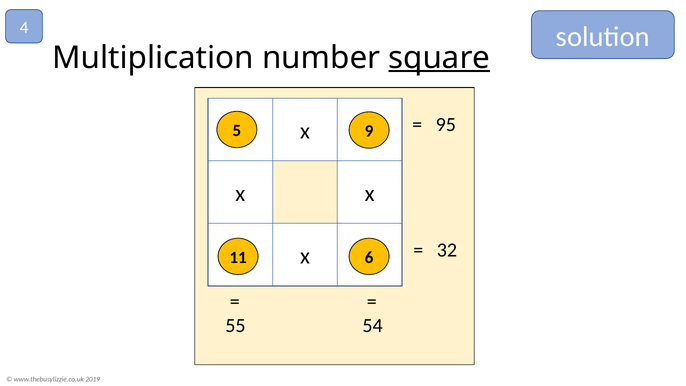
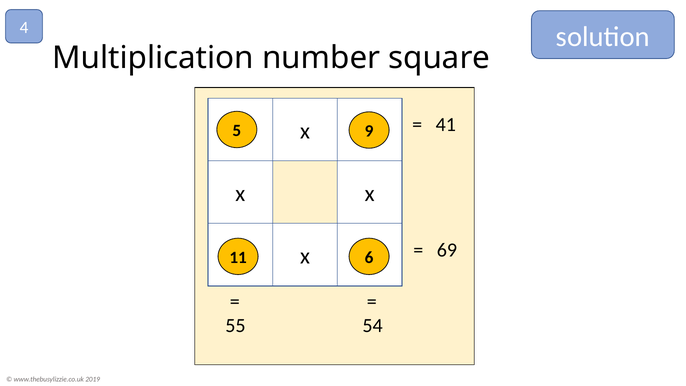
square underline: present -> none (439, 58)
95: 95 -> 41 (446, 125)
32: 32 -> 69 (447, 250)
